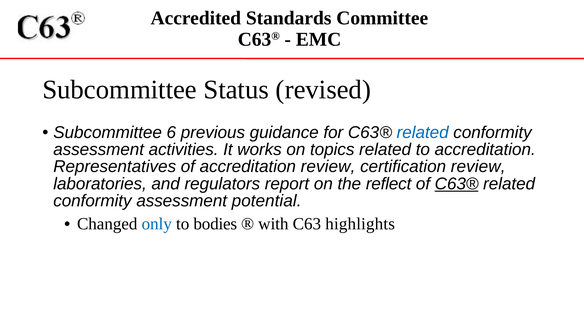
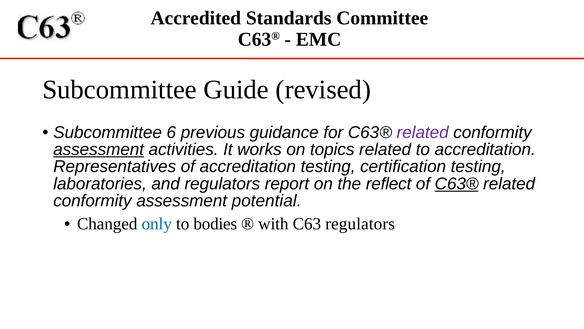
Status: Status -> Guide (236, 89)
related colour: blue -> purple (423, 132)
assessment underline: none -> present (99, 149)
accreditation review: review -> testing (328, 166)
certification review: review -> testing (478, 166)
C63 highlights: highlights -> regulators (360, 224)
